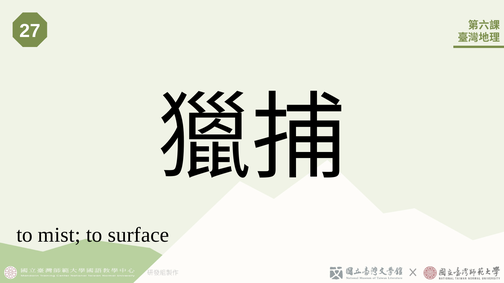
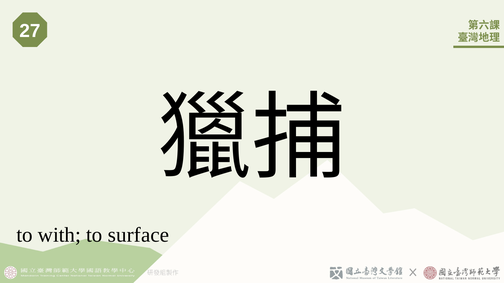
mist: mist -> with (59, 235)
